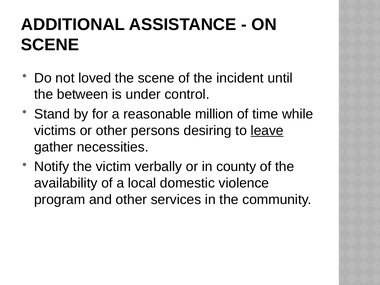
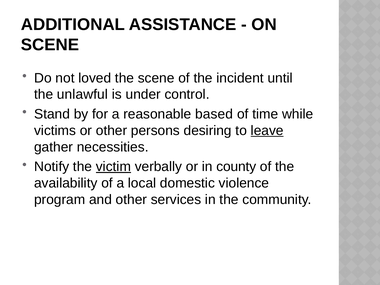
between: between -> unlawful (82, 94)
million: million -> based (214, 114)
victim underline: none -> present (113, 167)
